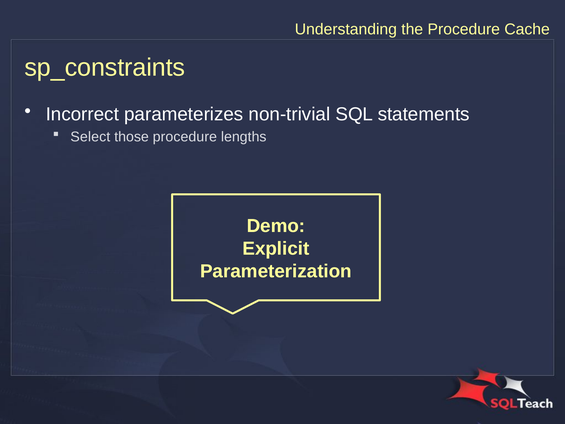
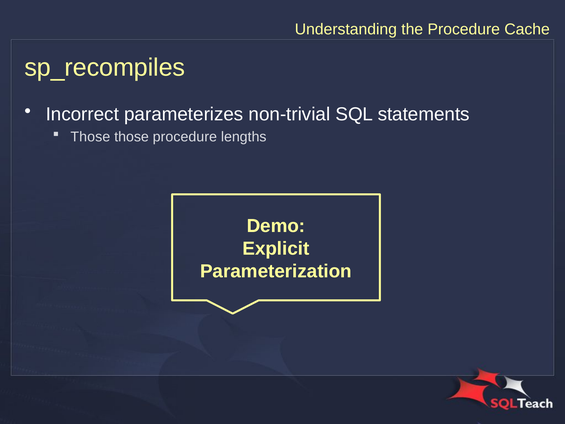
sp_constraints: sp_constraints -> sp_recompiles (105, 68)
Select: Select -> Those (90, 137)
